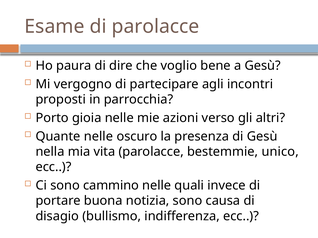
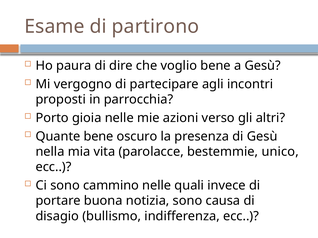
di parolacce: parolacce -> partirono (155, 27)
Quante nelle: nelle -> bene (99, 137)
